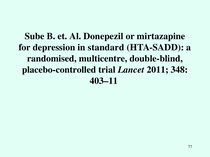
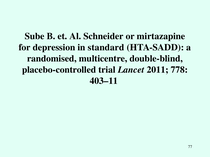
Donepezil: Donepezil -> Schneider (103, 36)
348: 348 -> 778 (179, 70)
